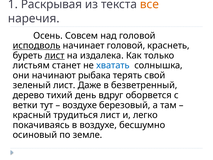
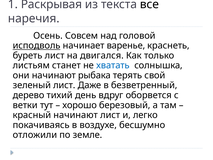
все colour: orange -> black (149, 4)
начинает головой: головой -> варенье (126, 46)
лист underline: present -> none (55, 55)
издалека: издалека -> двигался (102, 55)
воздухе: воздухе -> хорошо (80, 105)
красный трудиться: трудиться -> начинают (76, 115)
осиновый: осиновый -> отложили (35, 135)
